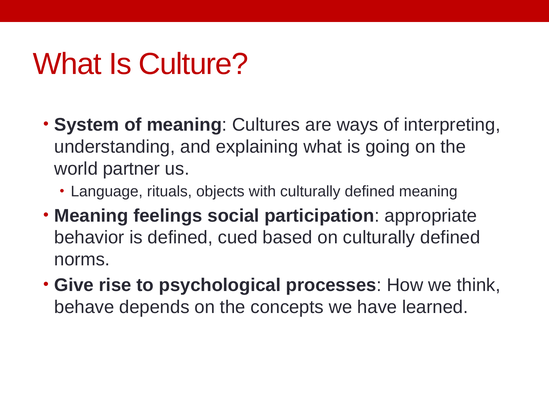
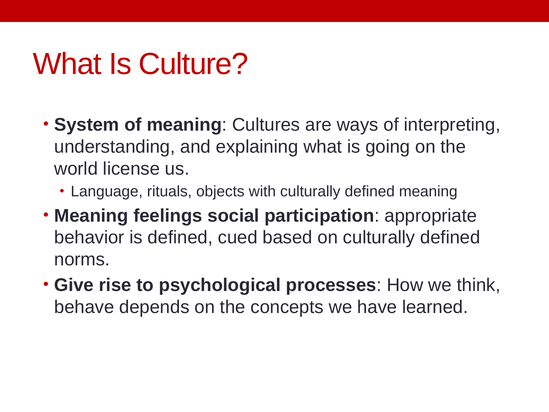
partner: partner -> license (131, 169)
